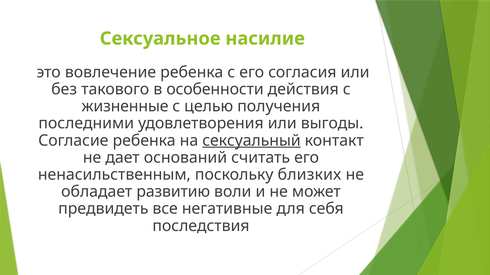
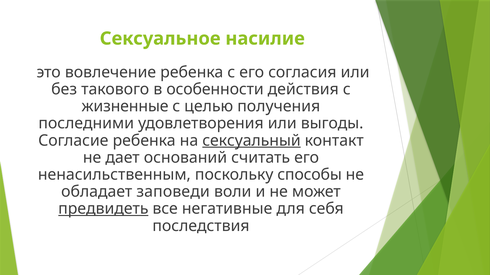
близких: близких -> способы (310, 175)
развитию: развитию -> заповеди (173, 192)
предвидеть underline: none -> present (103, 209)
